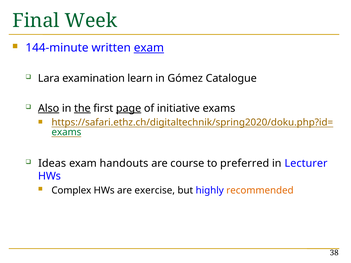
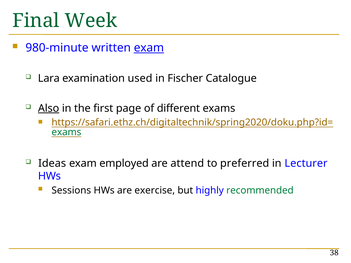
144-minute: 144-minute -> 980-minute (57, 48)
learn: learn -> used (140, 78)
Gómez: Gómez -> Fischer (185, 78)
the underline: present -> none (82, 108)
page underline: present -> none (129, 108)
initiative: initiative -> different (178, 108)
handouts: handouts -> employed (124, 163)
course: course -> attend (187, 163)
Complex: Complex -> Sessions (71, 190)
recommended colour: orange -> green (260, 190)
